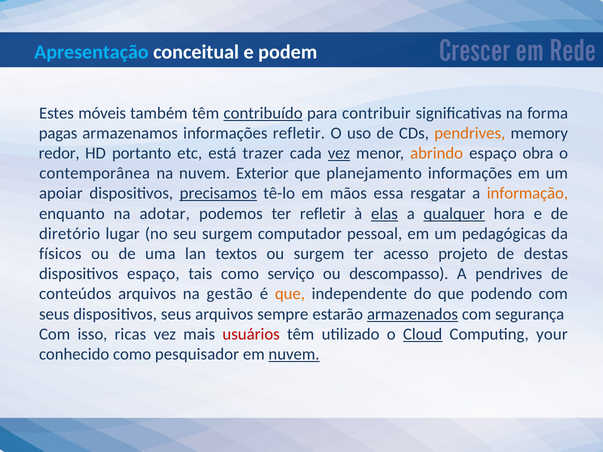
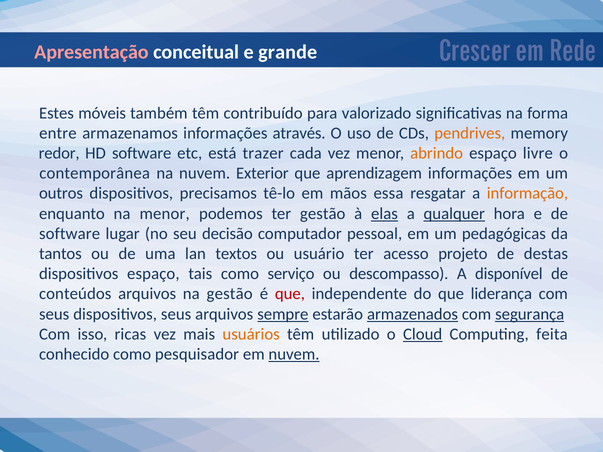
Apresentação colour: light blue -> pink (91, 52)
podem: podem -> grande (288, 52)
contribuído underline: present -> none (263, 113)
contribuir: contribuir -> valorizado (377, 113)
pagas: pagas -> entre (58, 133)
informações refletir: refletir -> através (299, 133)
HD portanto: portanto -> software (142, 153)
vez underline: present -> none (339, 153)
obra: obra -> livre (538, 153)
planejamento: planejamento -> aprendizagem (374, 173)
apoiar: apoiar -> outros (61, 194)
precisamos underline: present -> none (218, 194)
na adotar: adotar -> menor (165, 214)
ter refletir: refletir -> gestão (323, 214)
diretório: diretório -> software (70, 234)
seu surgem: surgem -> decisão (227, 234)
físicos: físicos -> tantos (60, 254)
ou surgem: surgem -> usuário (319, 254)
A pendrives: pendrives -> disponível (509, 274)
que colour: orange -> red (290, 294)
podendo: podendo -> liderança (501, 294)
sempre underline: none -> present (283, 314)
segurança underline: none -> present (530, 314)
usuários colour: red -> orange (251, 334)
your: your -> feita (552, 334)
